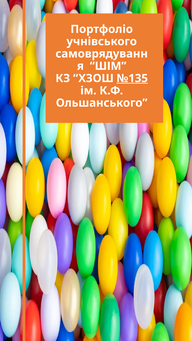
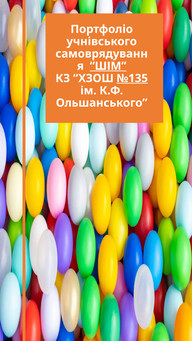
ШІМ underline: none -> present (108, 66)
